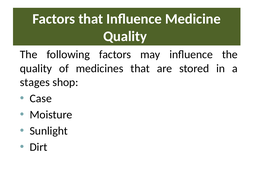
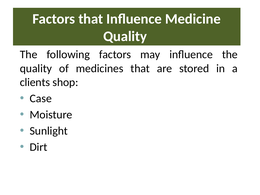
stages: stages -> clients (35, 82)
